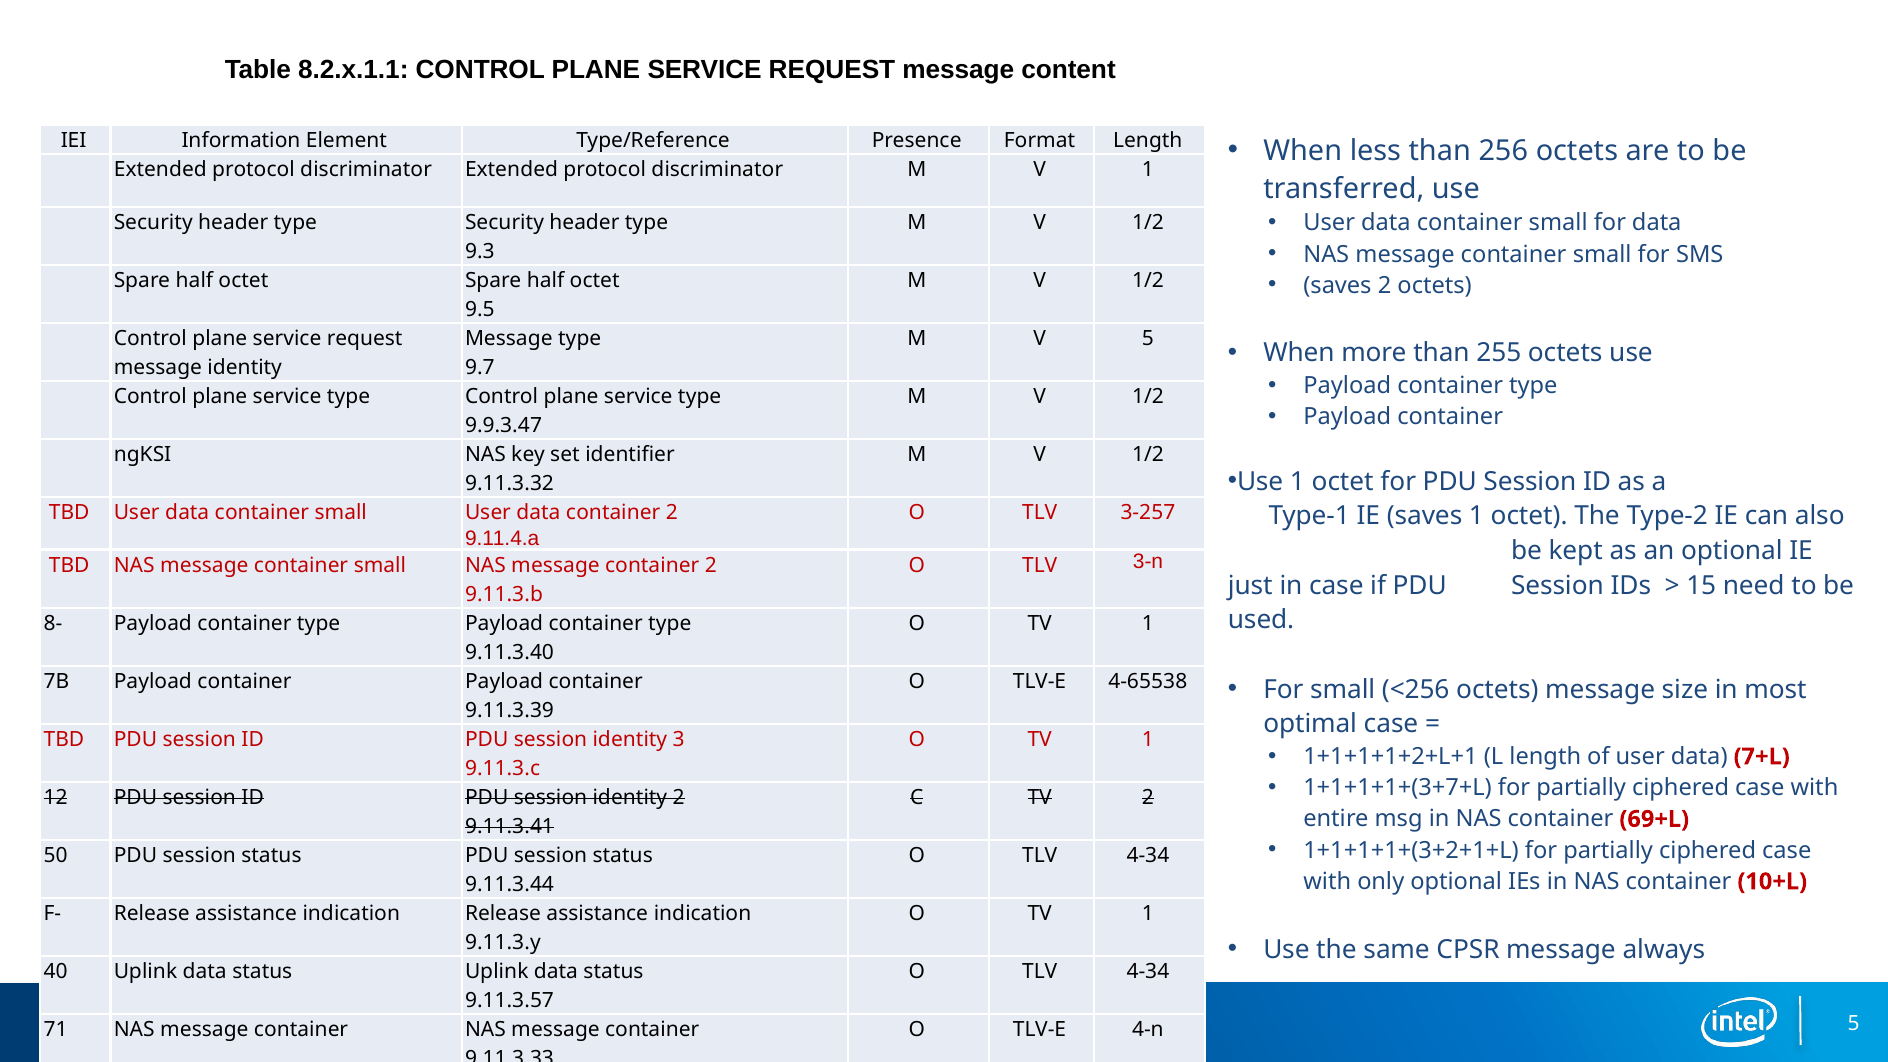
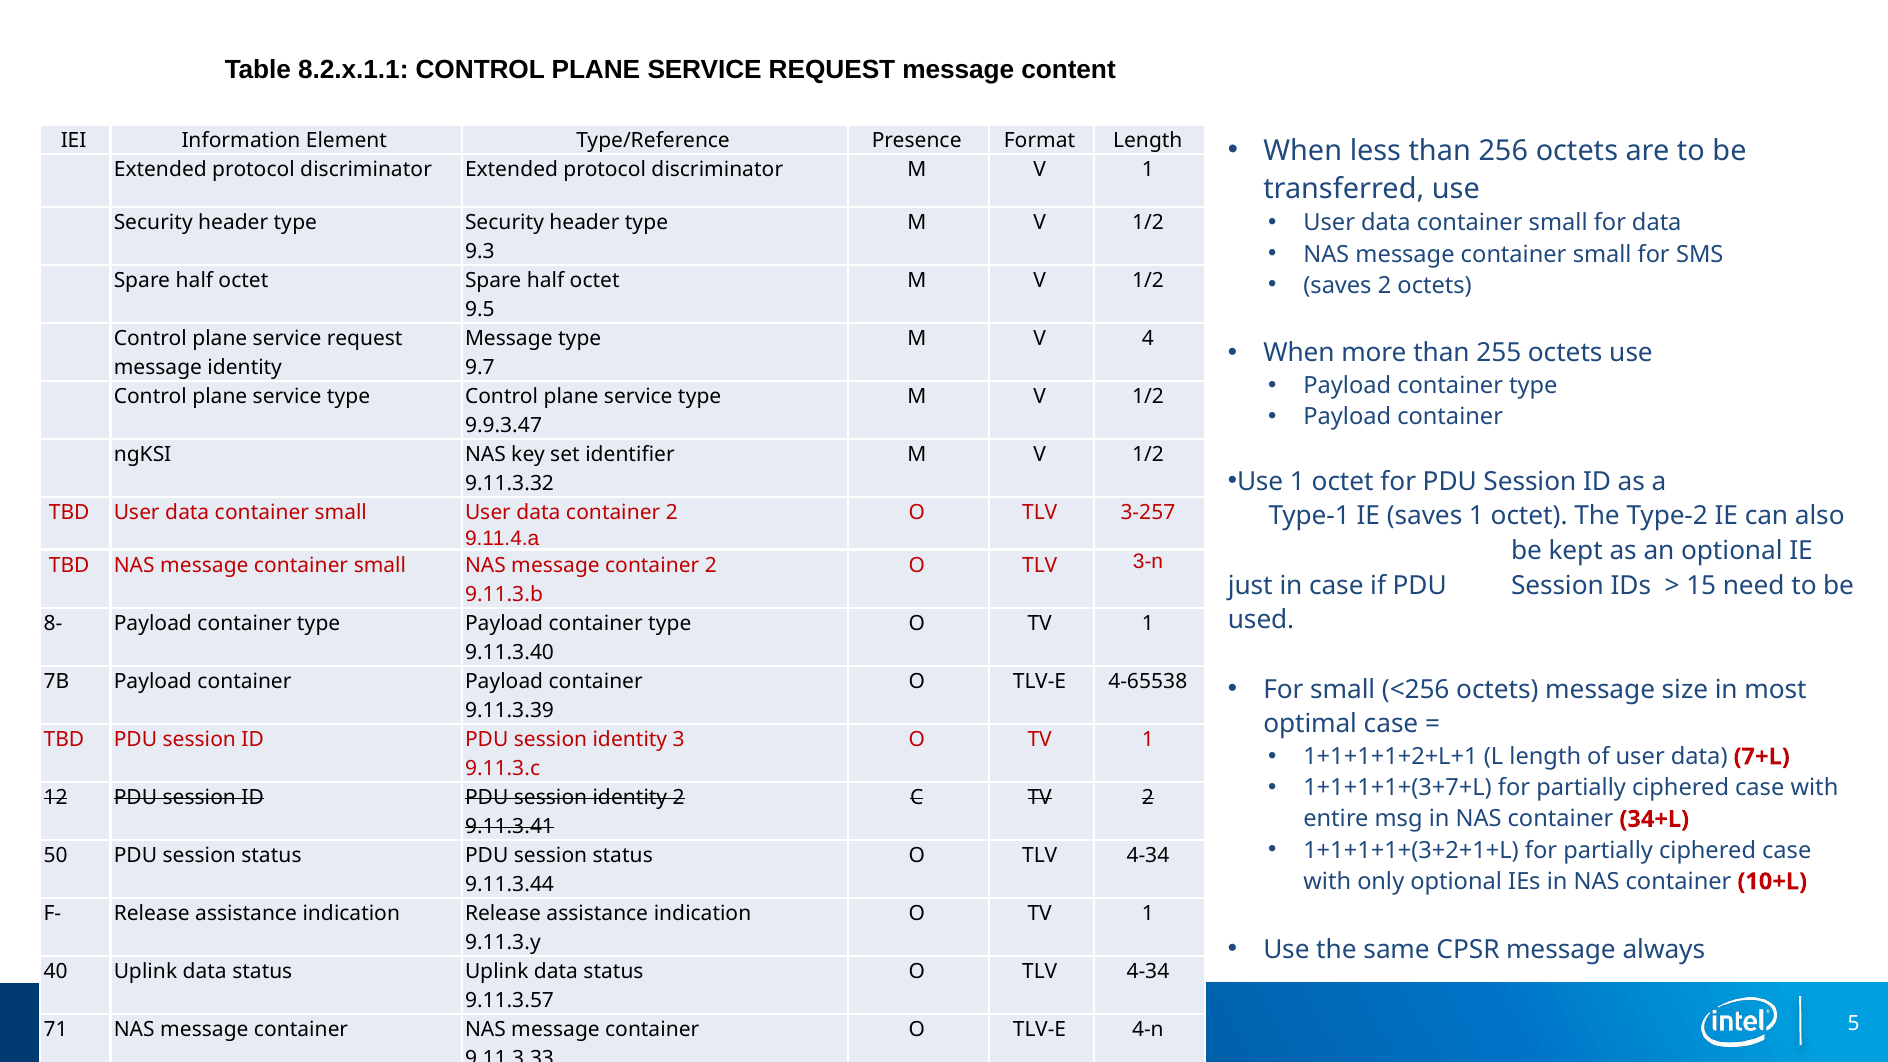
V 5: 5 -> 4 (1148, 338)
69+L: 69+L -> 34+L (1654, 819)
